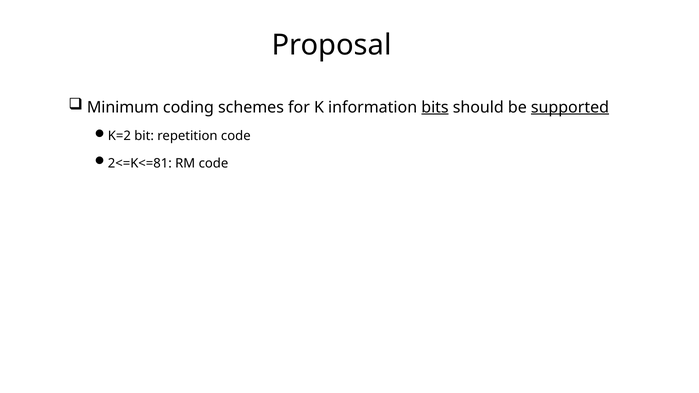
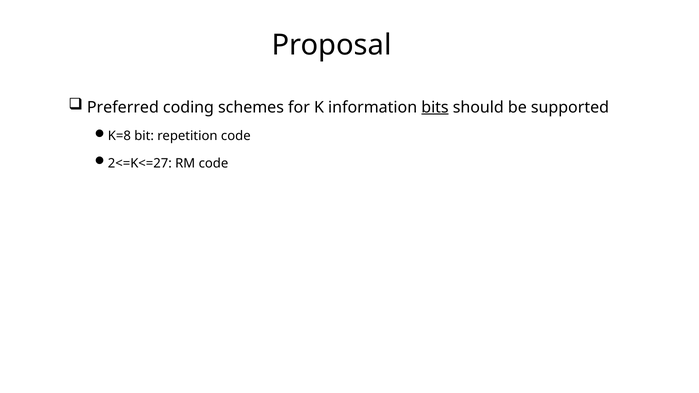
Minimum: Minimum -> Preferred (123, 107)
supported underline: present -> none (570, 107)
K=2: K=2 -> K=8 (119, 136)
2<=K<=81: 2<=K<=81 -> 2<=K<=27 (140, 163)
